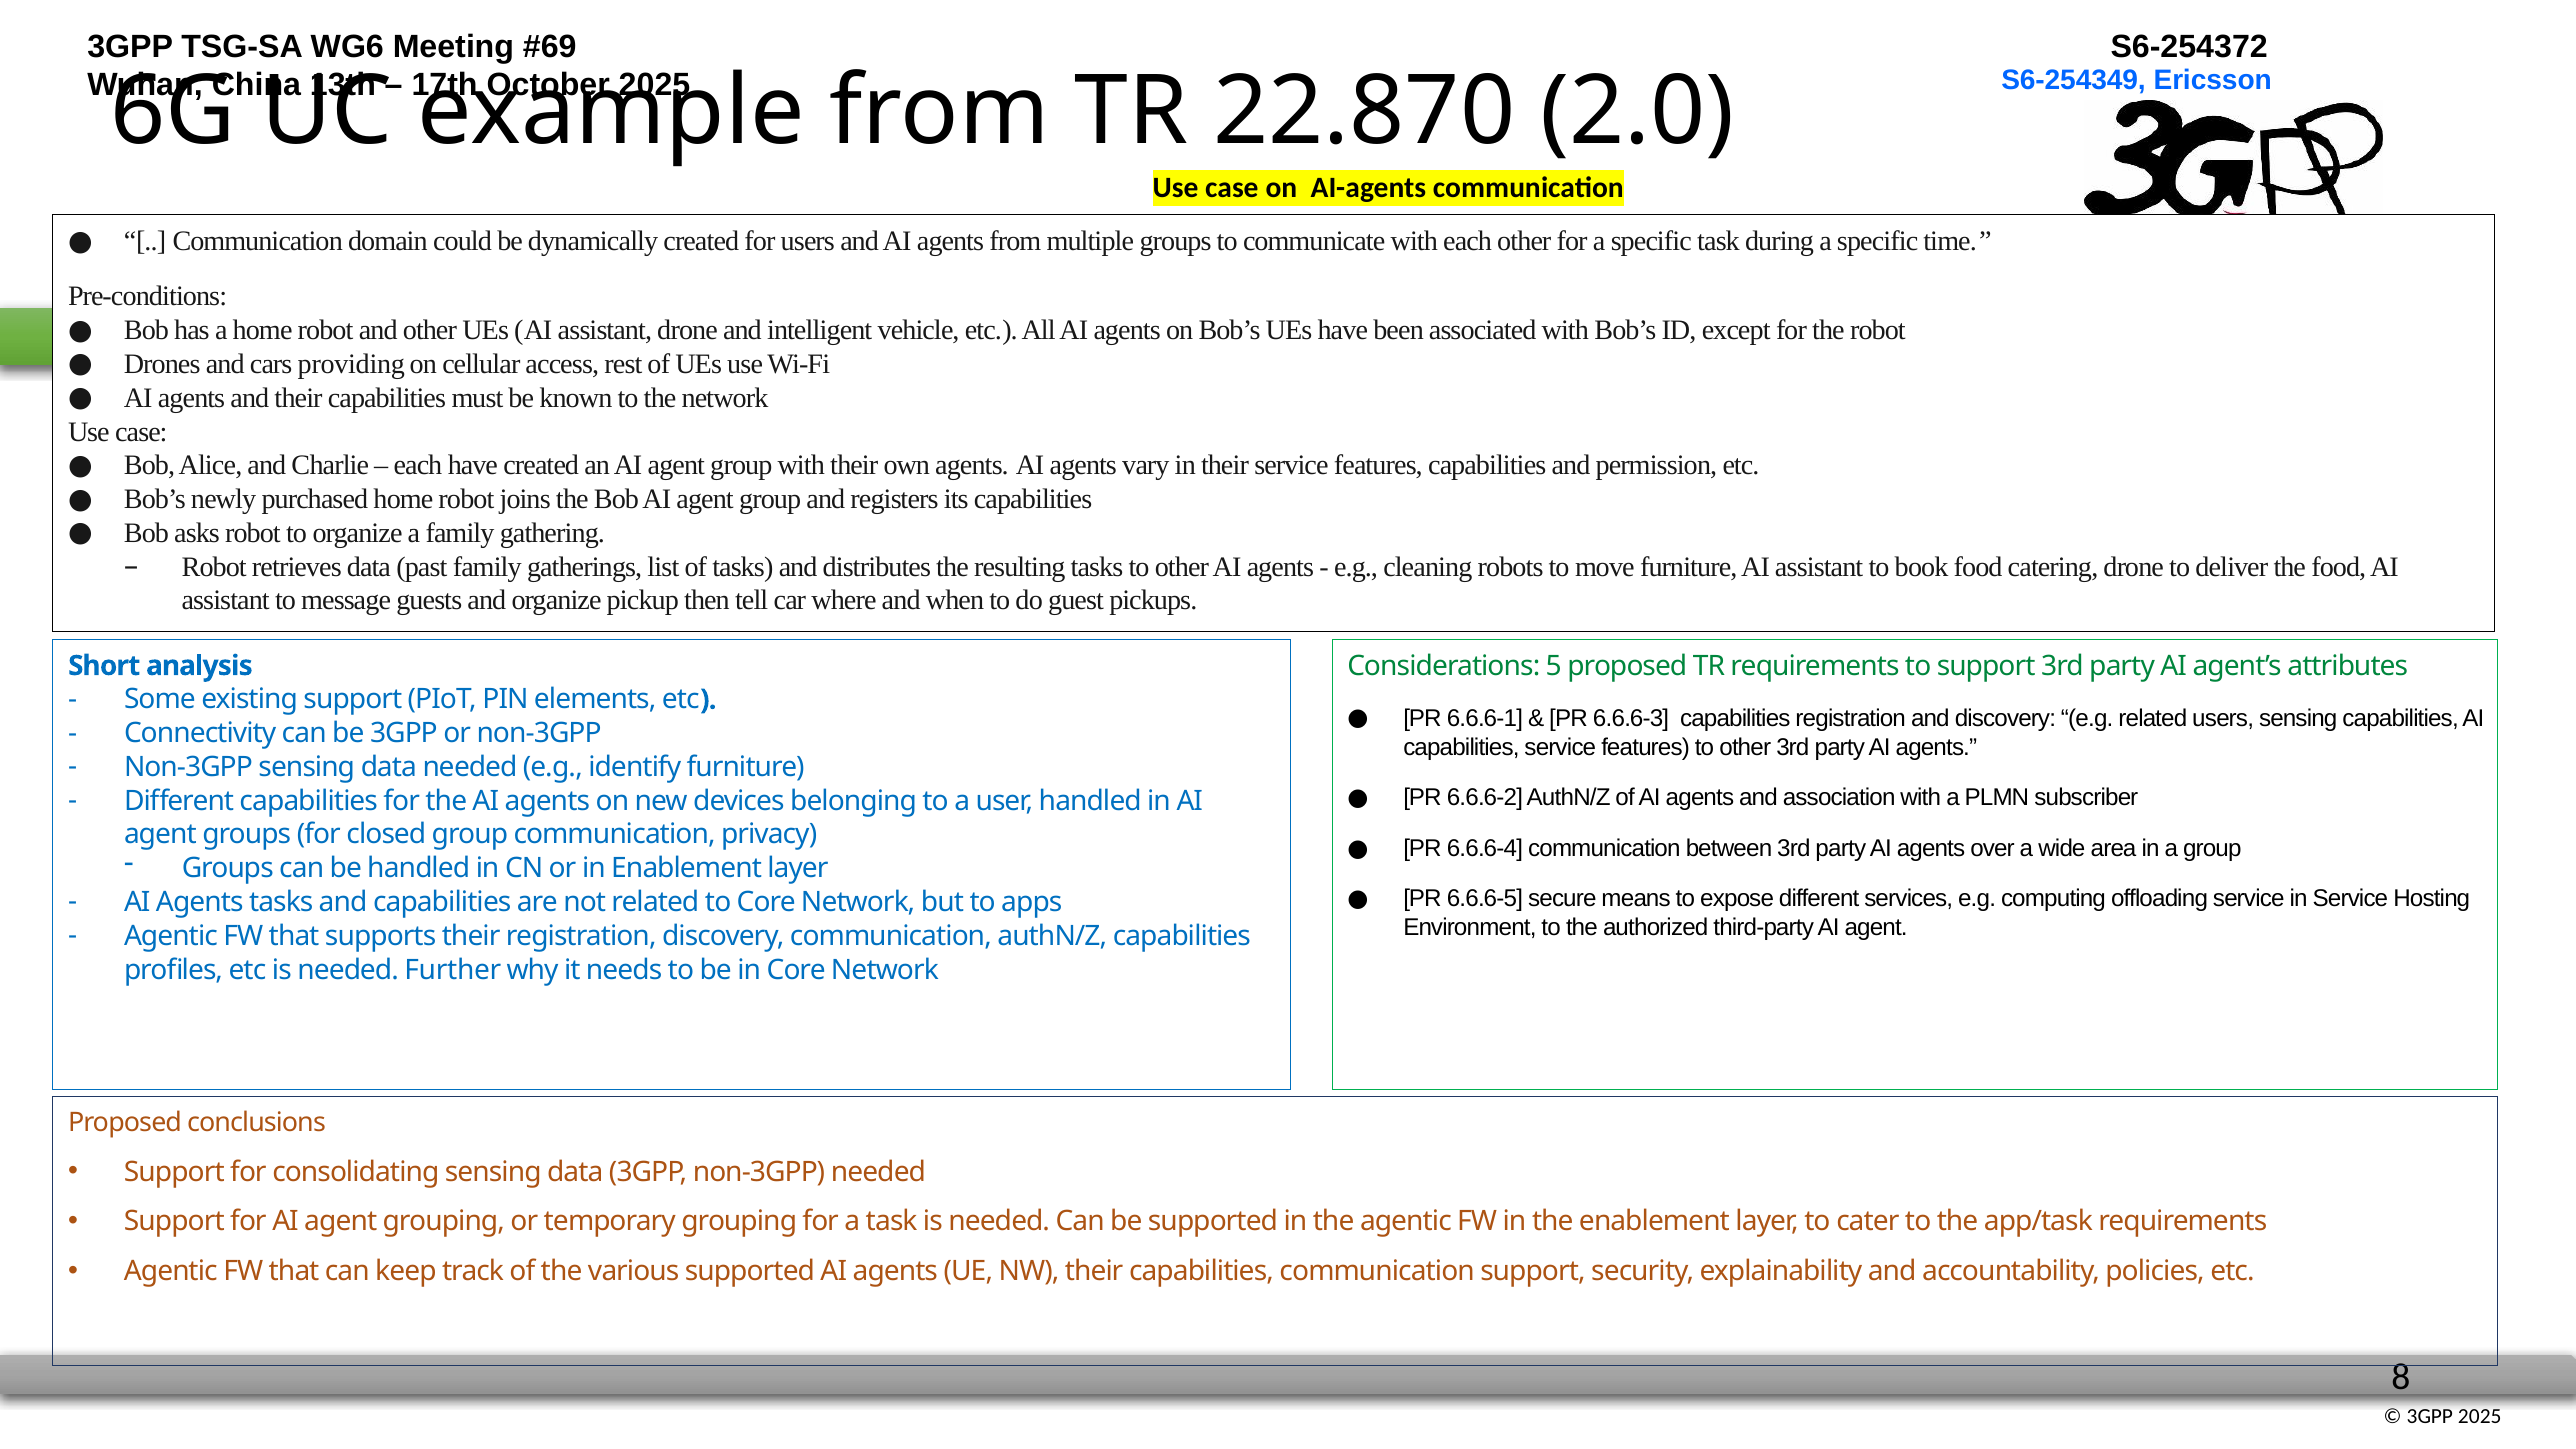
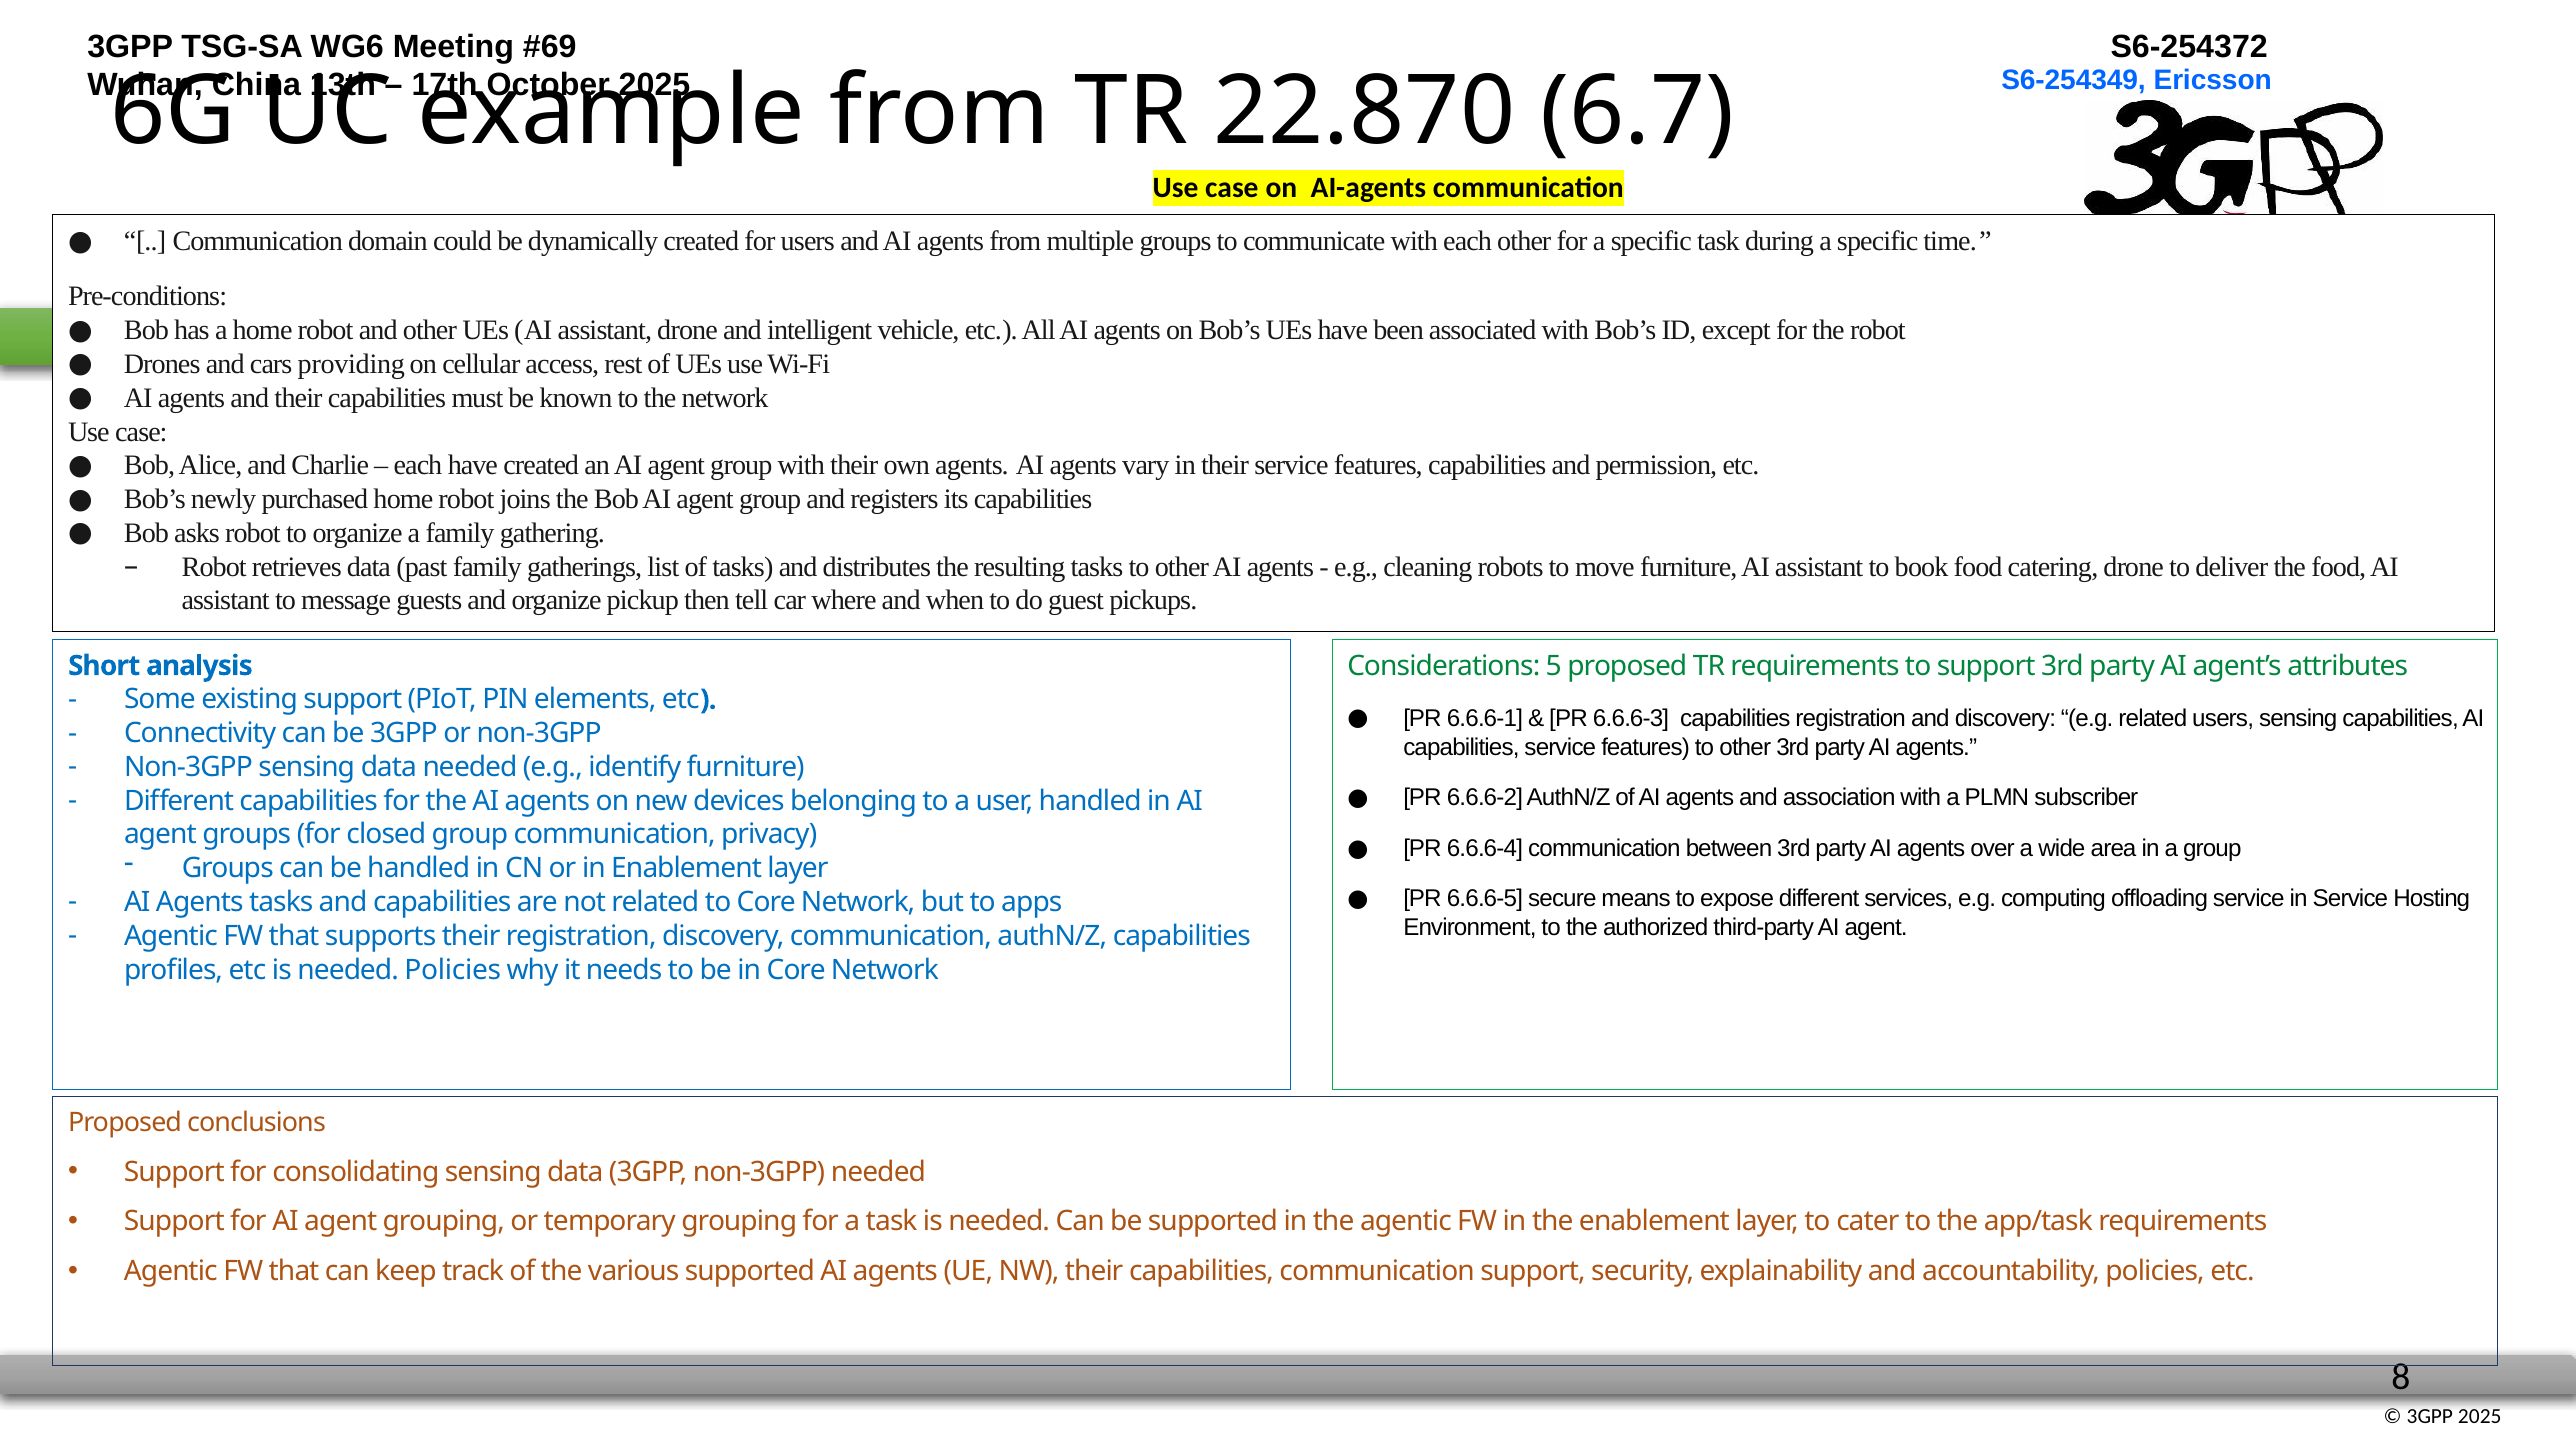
2.0: 2.0 -> 6.7 (1637, 111)
needed Further: Further -> Policies (453, 970)
